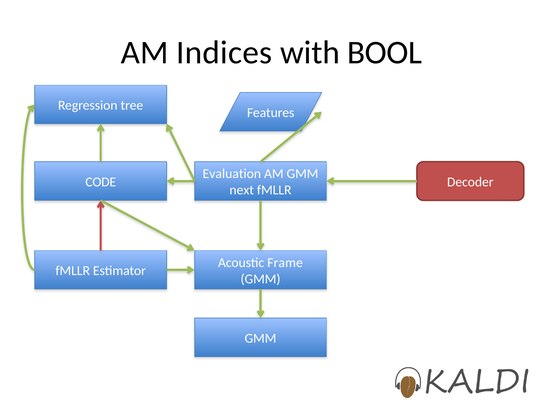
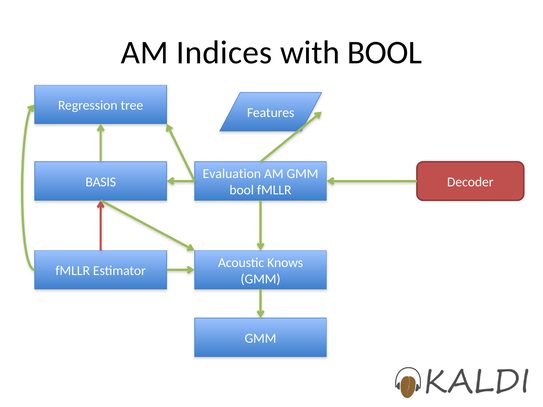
CODE: CODE -> BASIS (101, 182)
next: next -> bool (242, 190)
Frame: Frame -> Knows (285, 263)
